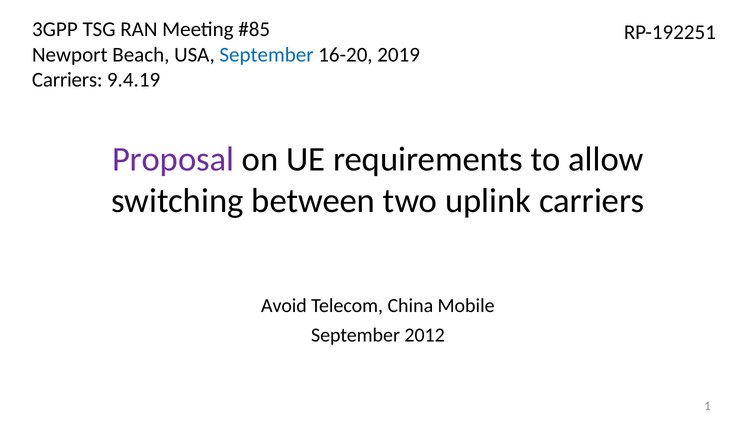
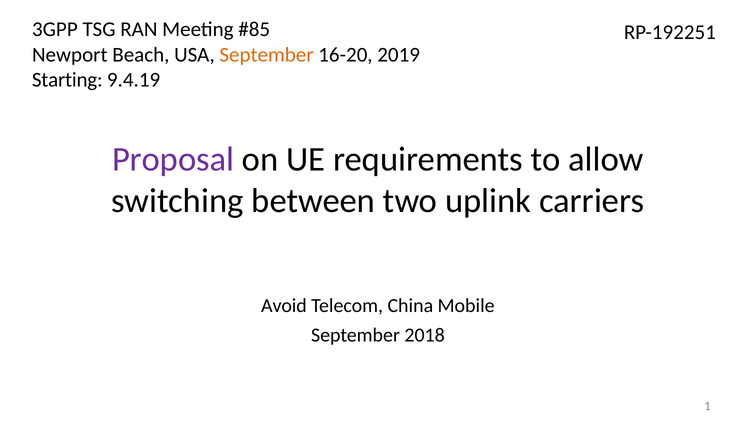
September colour: blue -> orange (267, 55)
Carriers: Carriers -> Starting (67, 80)
2012: 2012 -> 2018 (425, 335)
